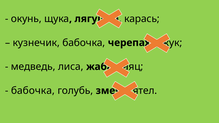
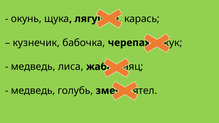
бабочка: бабочка -> медведь (33, 91)
